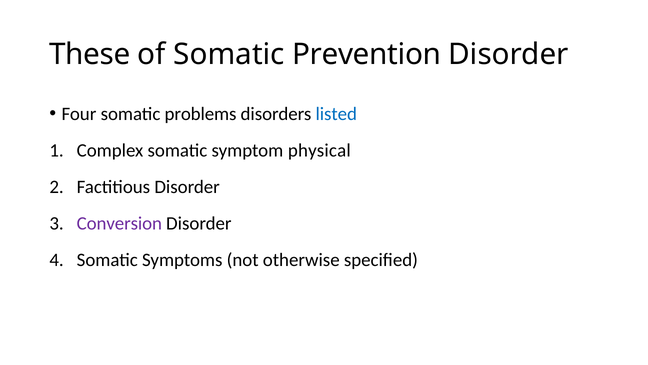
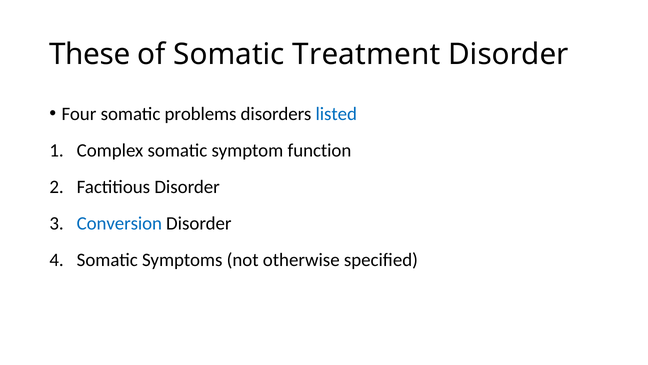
Prevention: Prevention -> Treatment (366, 54)
physical: physical -> function (319, 150)
Conversion colour: purple -> blue (119, 223)
